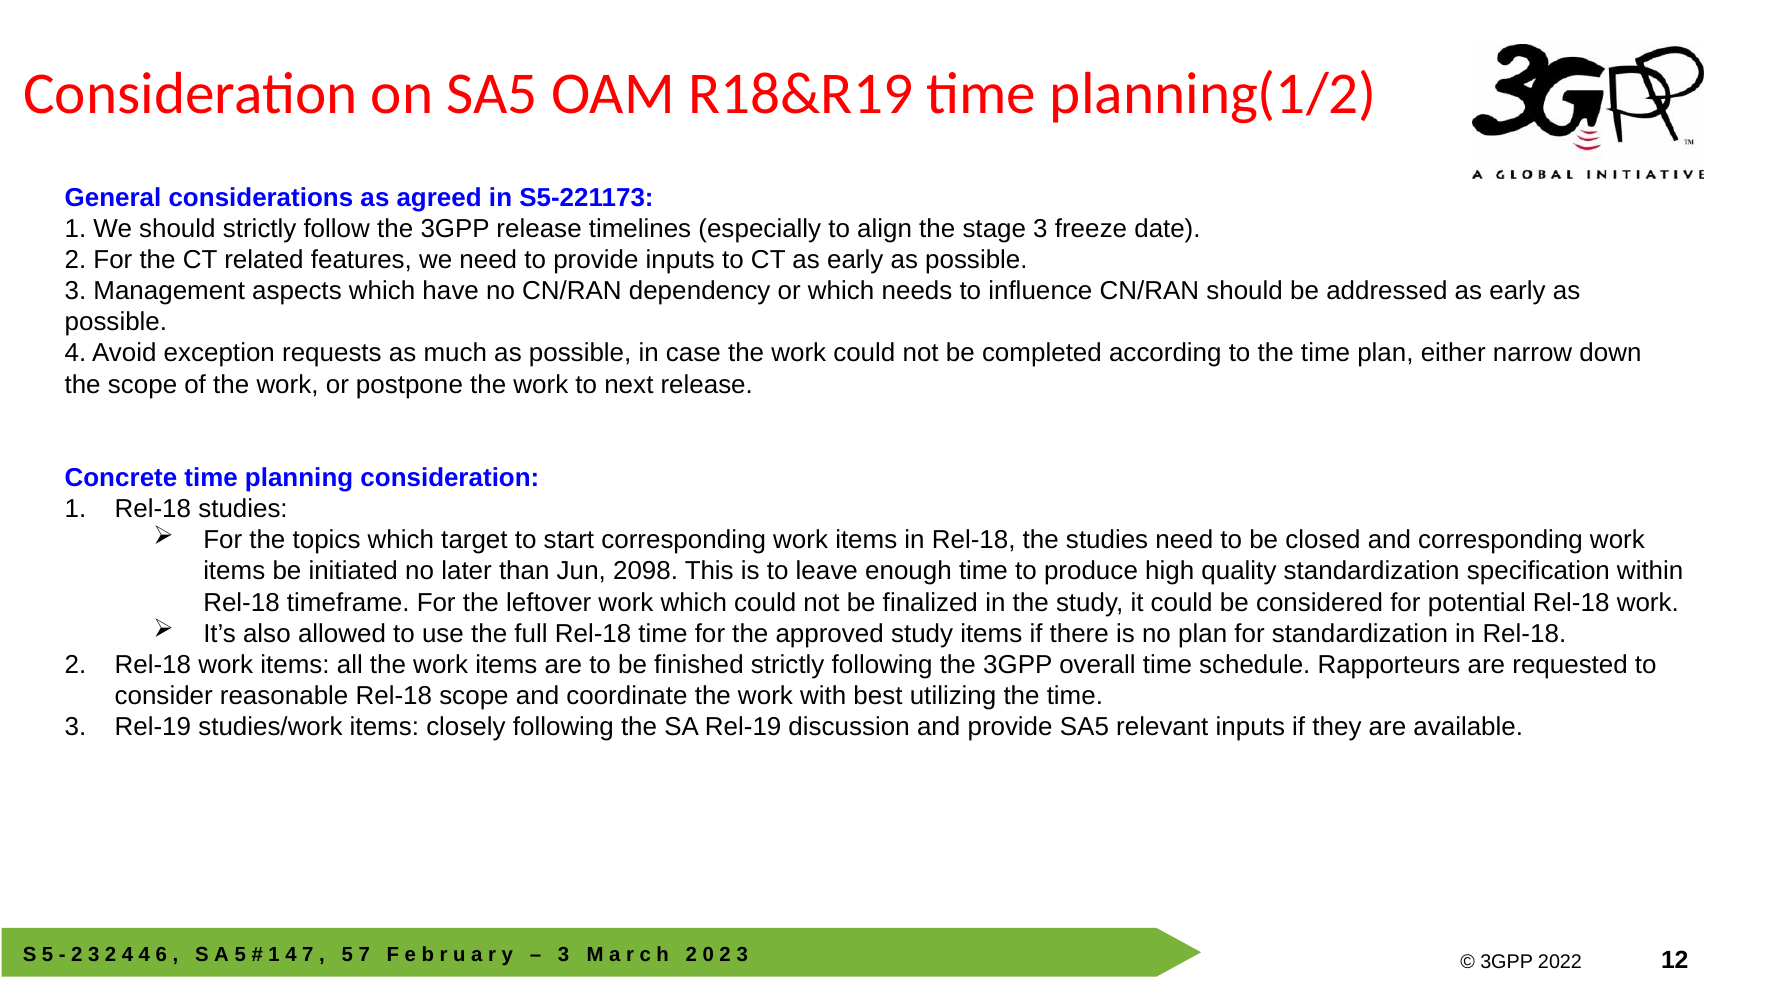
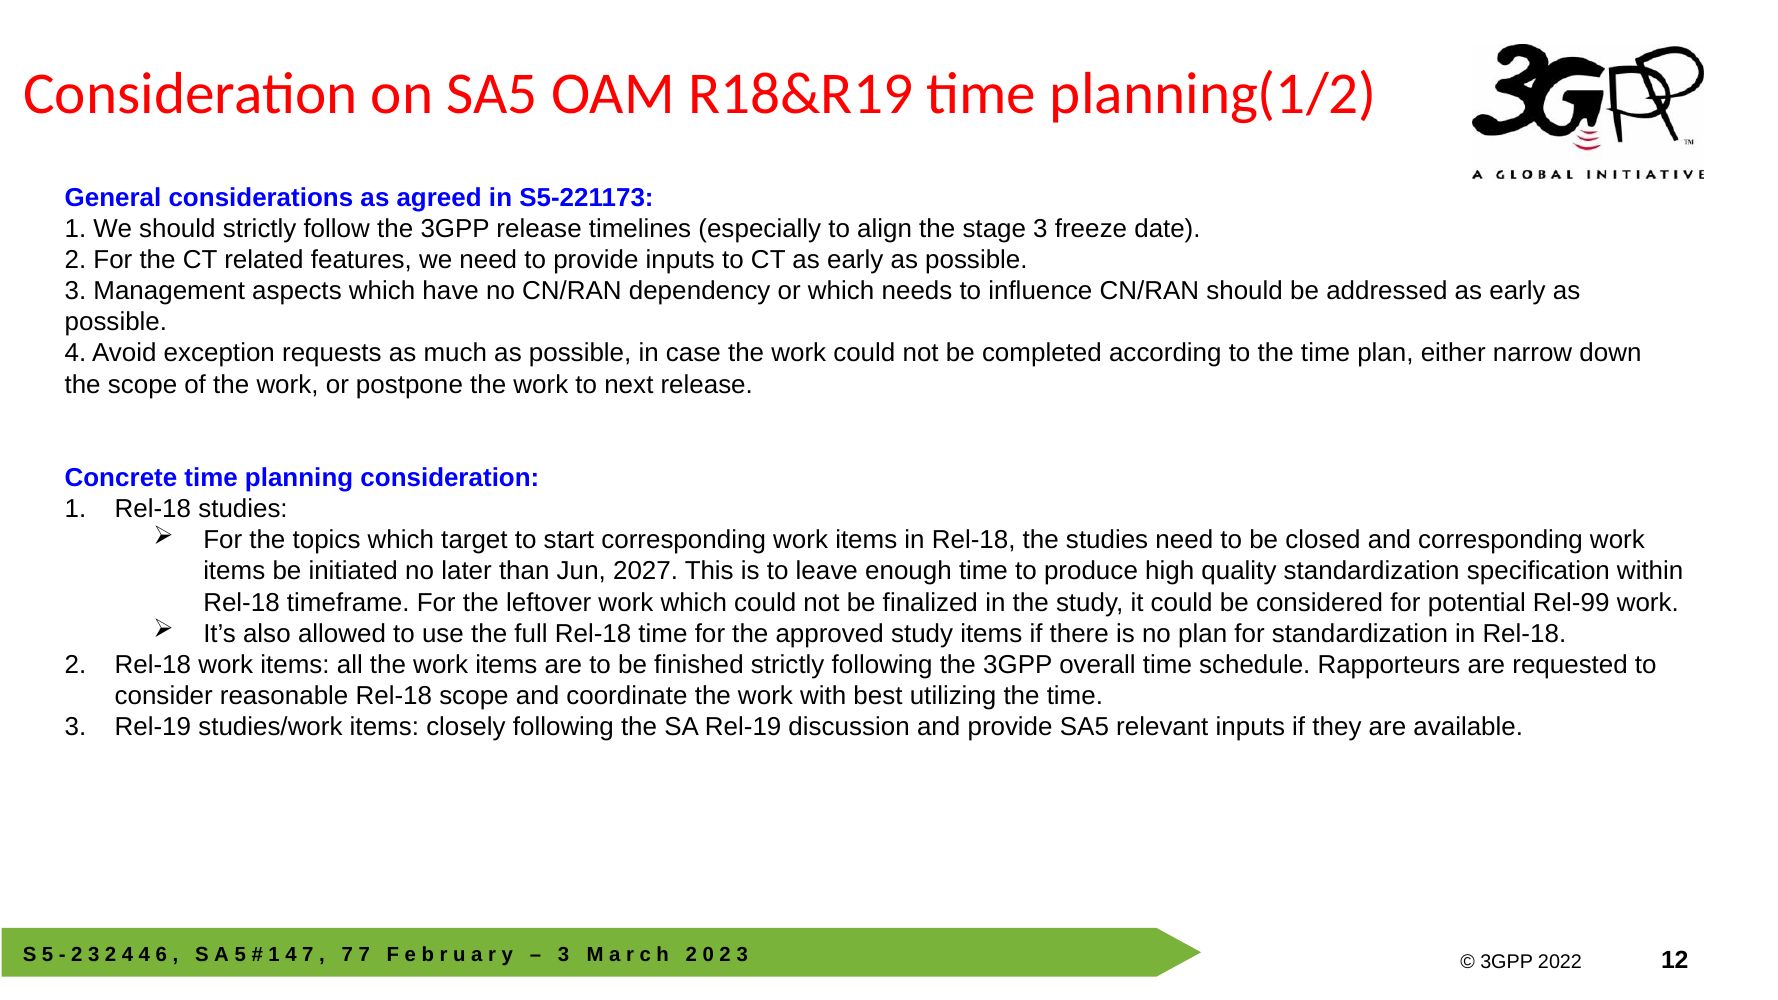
2098: 2098 -> 2027 (646, 571)
potential Rel-18: Rel-18 -> Rel-99 (1571, 603)
5: 5 -> 7 (347, 955)
